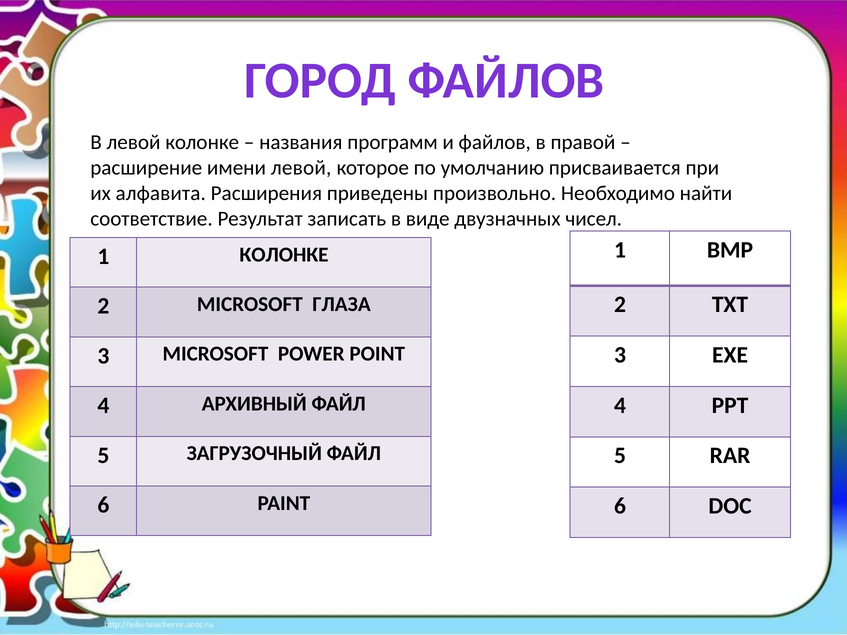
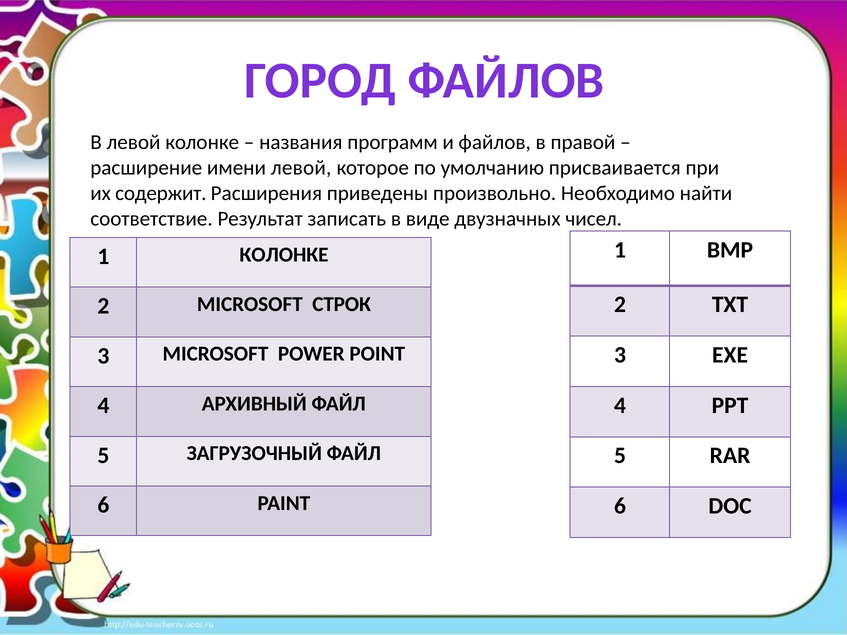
алфавита: алфавита -> содержит (161, 193)
ГЛАЗА: ГЛАЗА -> СТРОК (342, 304)
